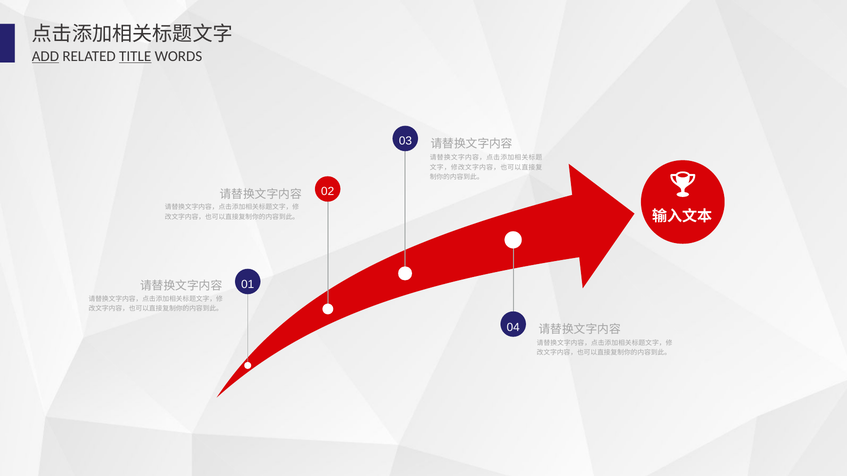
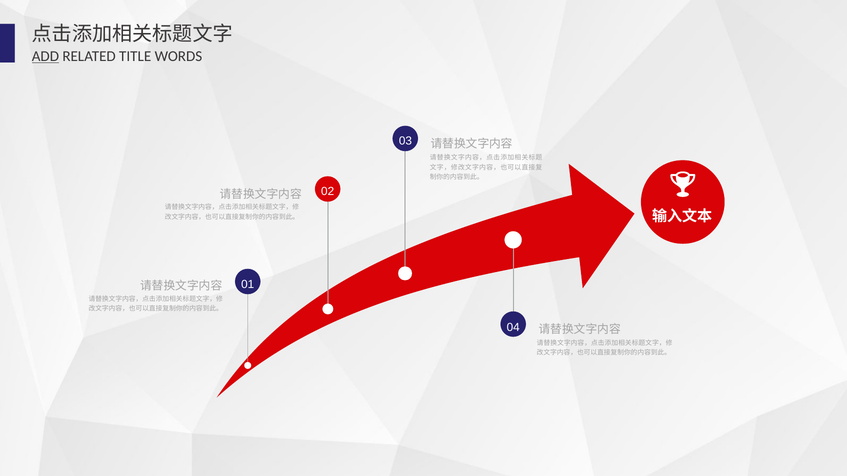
TITLE underline: present -> none (135, 56)
